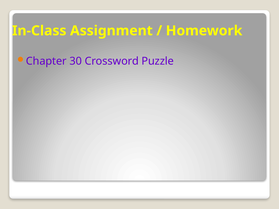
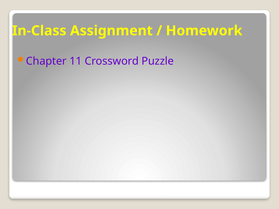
30: 30 -> 11 (76, 61)
